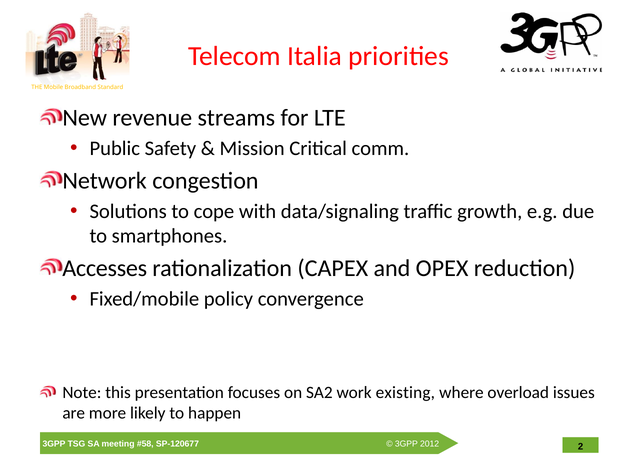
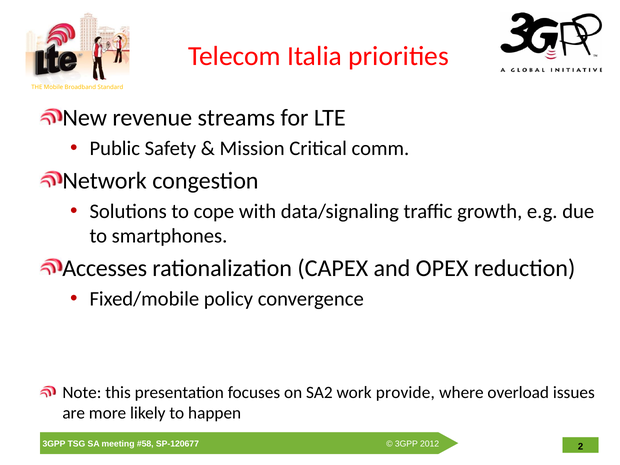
existing: existing -> provide (405, 392)
